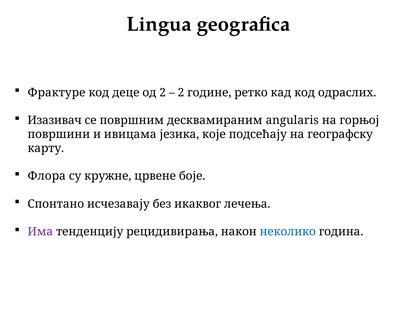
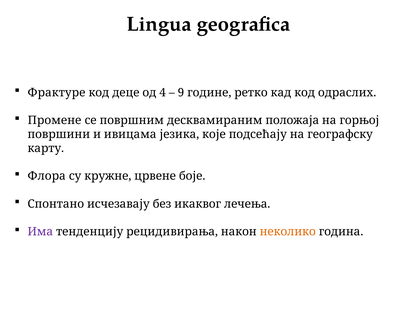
од 2: 2 -> 4 (163, 92)
2: 2 -> 9 (181, 92)
Изазивач: Изазивач -> Промене (55, 120)
angularis: angularis -> положаја (292, 120)
неколико colour: blue -> orange (288, 232)
